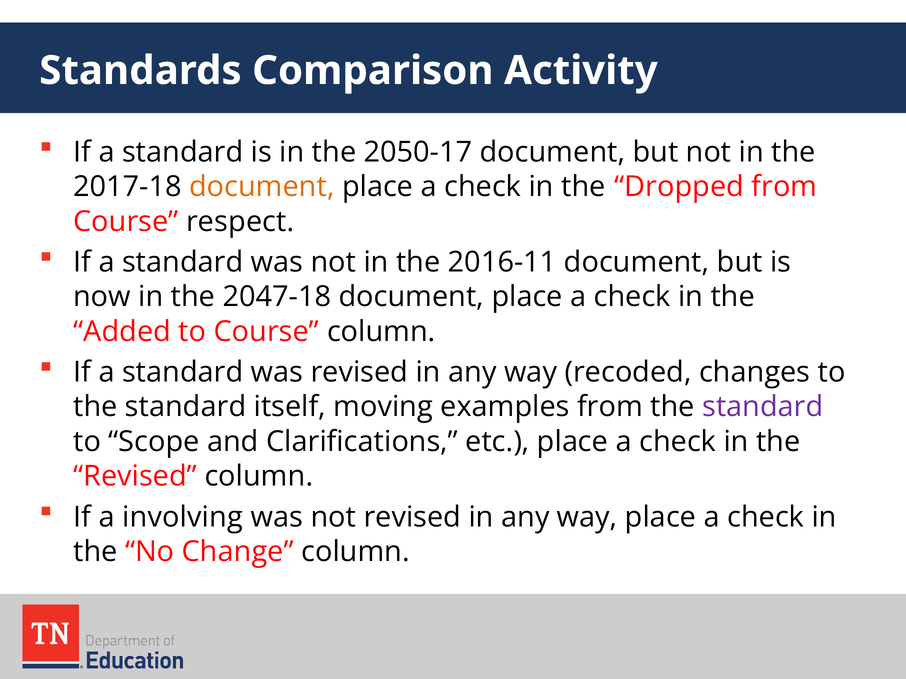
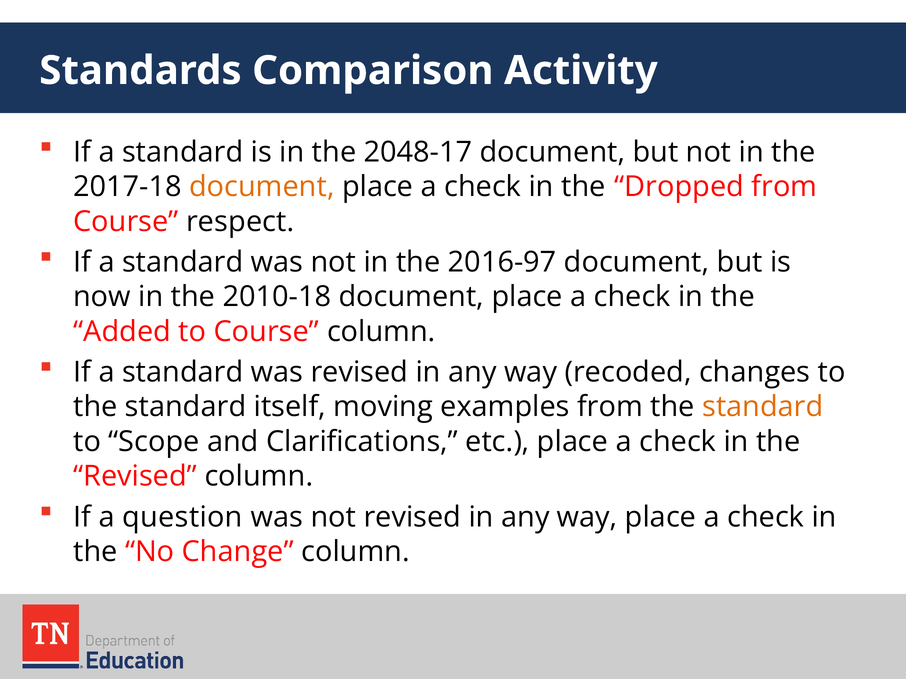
2050-17: 2050-17 -> 2048-17 (418, 152)
2016-11: 2016-11 -> 2016-97 (502, 262)
2047-18: 2047-18 -> 2010-18 (277, 297)
standard colour: purple -> orange (763, 407)
involving: involving -> question (183, 517)
